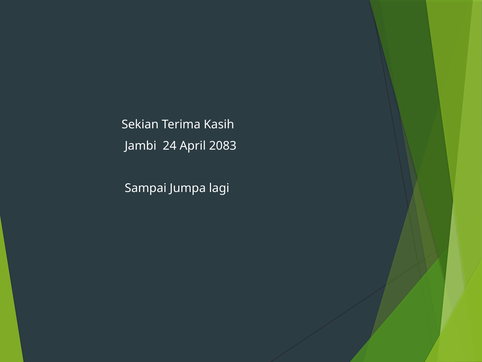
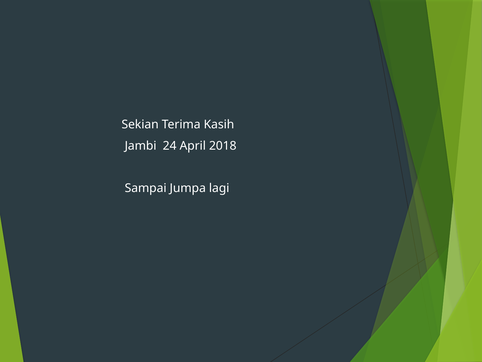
2083: 2083 -> 2018 (223, 146)
